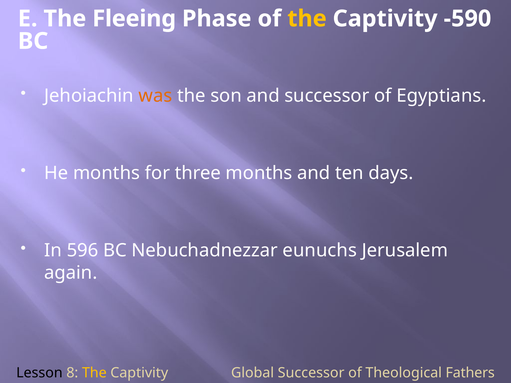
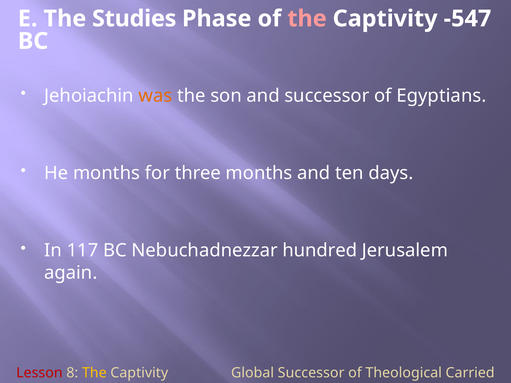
Fleeing: Fleeing -> Studies (134, 19)
the colour: yellow -> pink (307, 19)
-590: -590 -> -547 (467, 19)
596: 596 -> 117 (82, 251)
eunuchs: eunuchs -> hundred (320, 251)
Lesson colour: black -> red (39, 373)
Fathers: Fathers -> Carried (470, 373)
